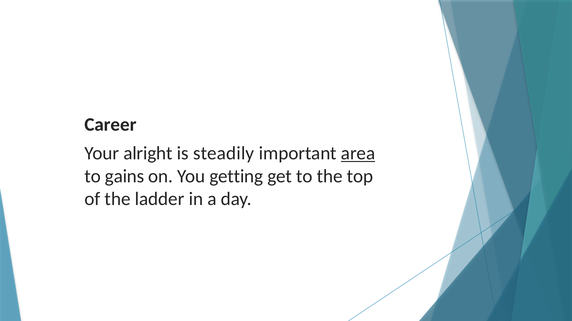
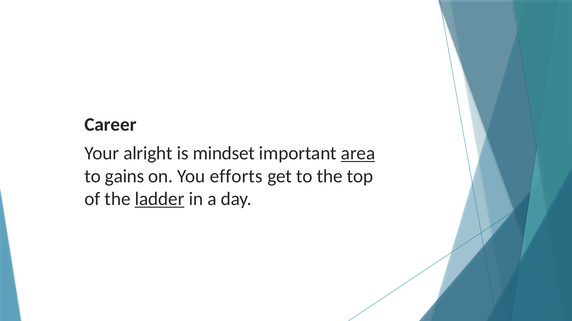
steadily: steadily -> mindset (224, 154)
getting: getting -> efforts (236, 177)
ladder underline: none -> present (160, 199)
